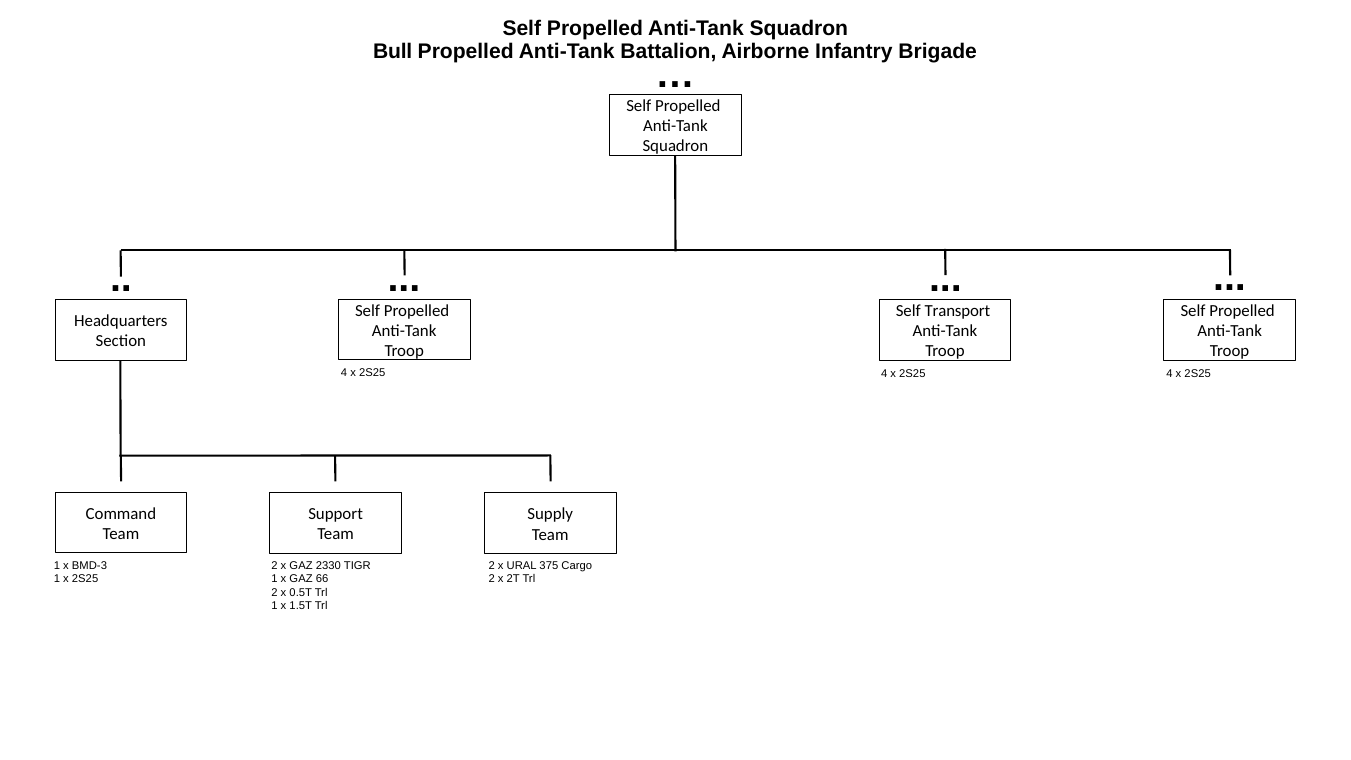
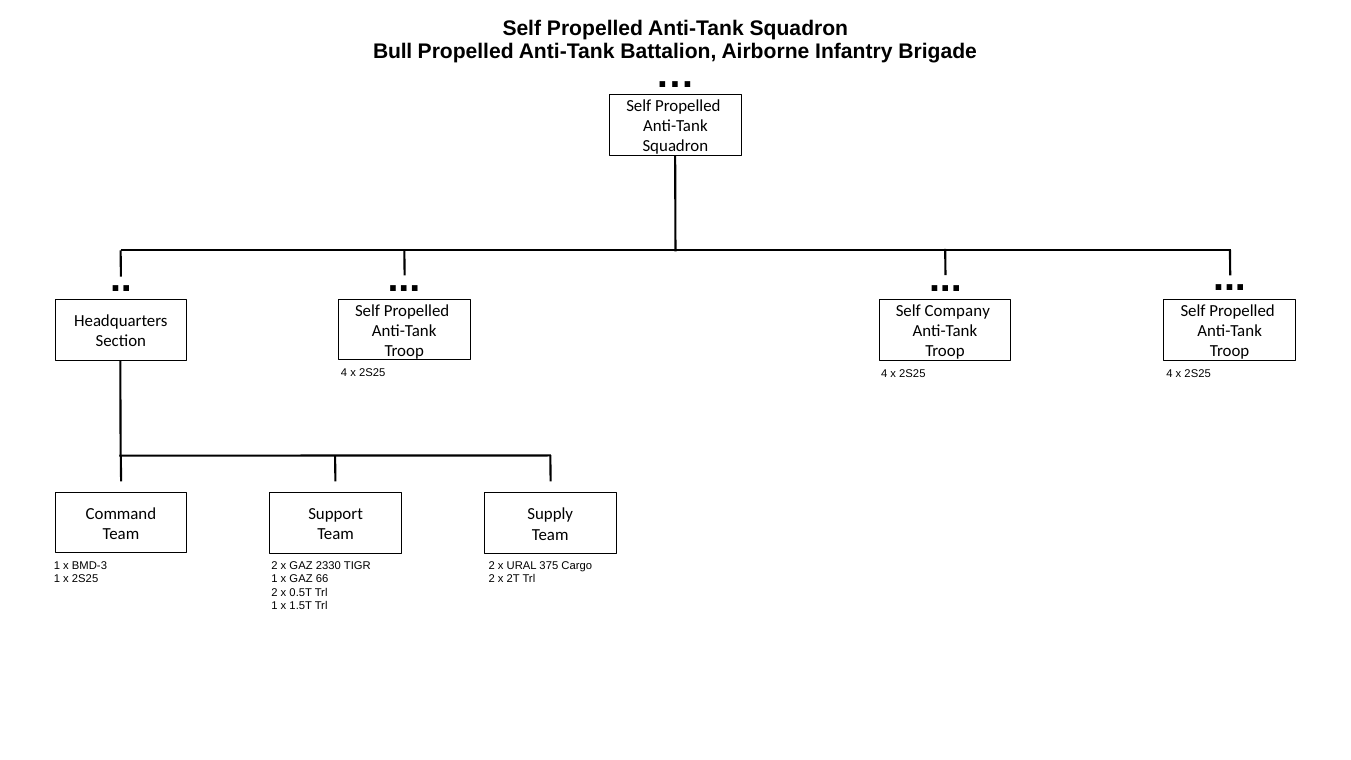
Transport: Transport -> Company (957, 311)
